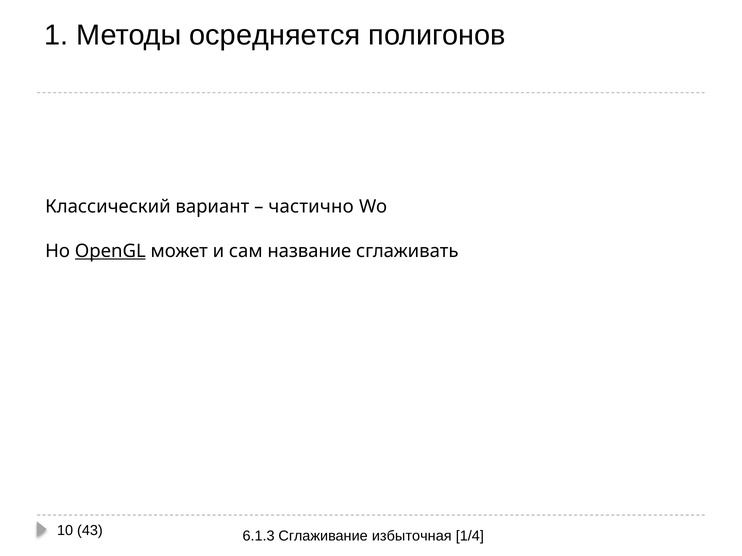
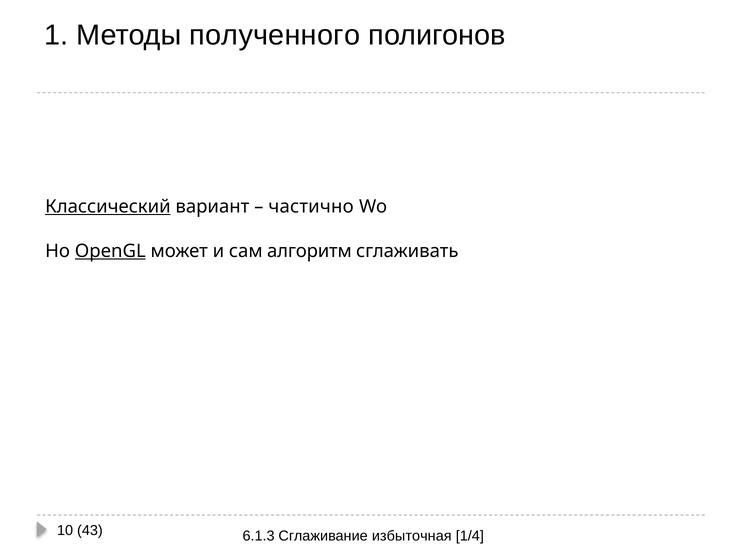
осредняется: осредняется -> полученного (275, 35)
Классический underline: none -> present (108, 207)
название: название -> алгоритм (309, 251)
